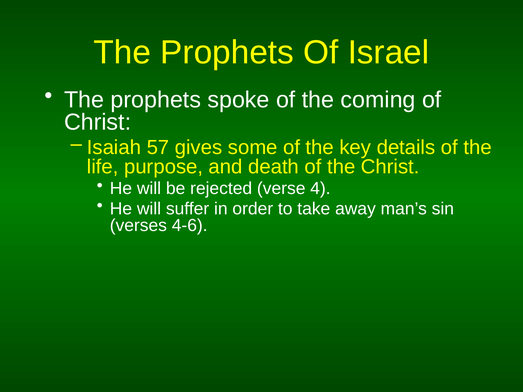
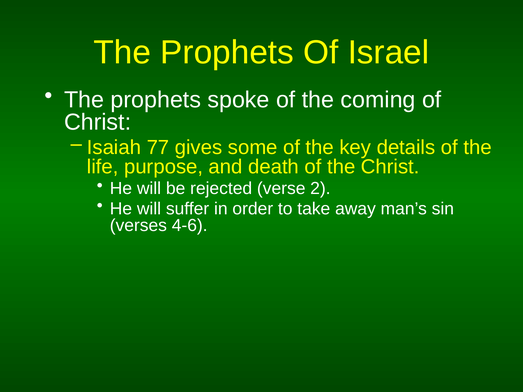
57: 57 -> 77 (158, 147)
4: 4 -> 2 (320, 189)
